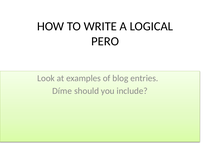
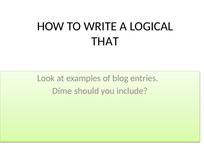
PERO: PERO -> THAT (105, 41)
